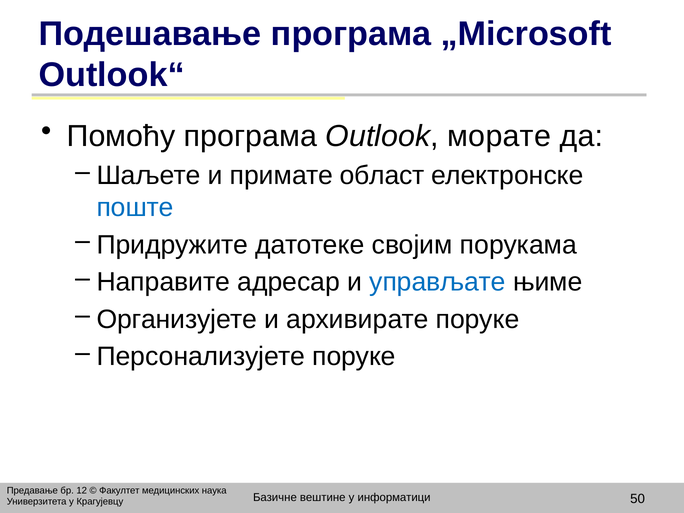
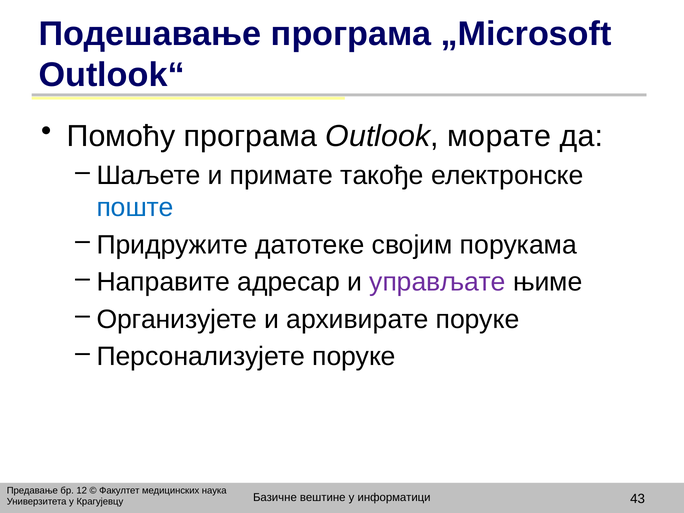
област: област -> такође (382, 176)
управљате colour: blue -> purple (438, 282)
50: 50 -> 43 (638, 499)
